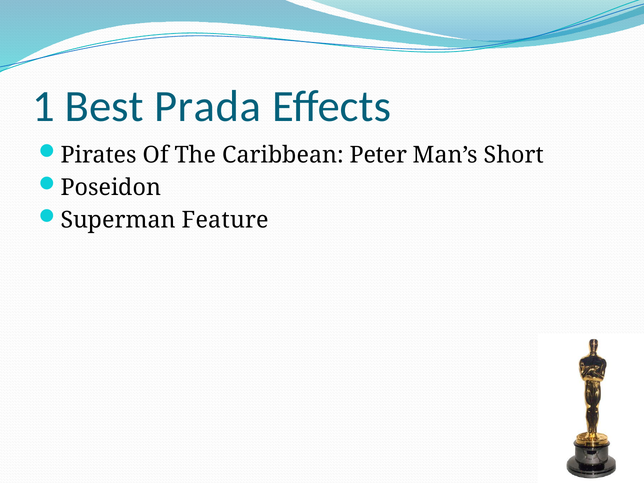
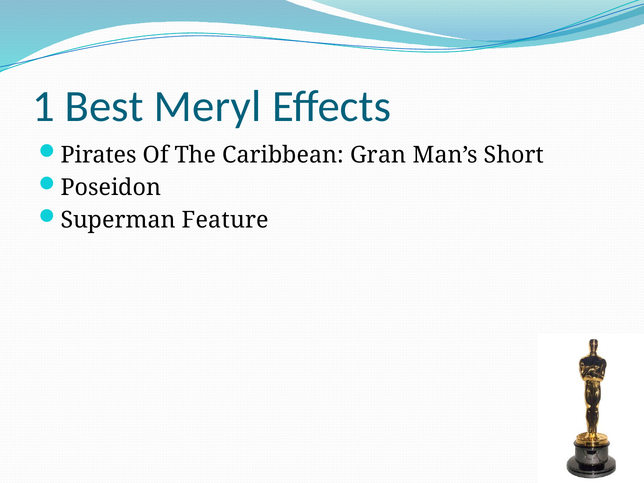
Prada: Prada -> Meryl (208, 106)
Peter: Peter -> Gran (378, 155)
